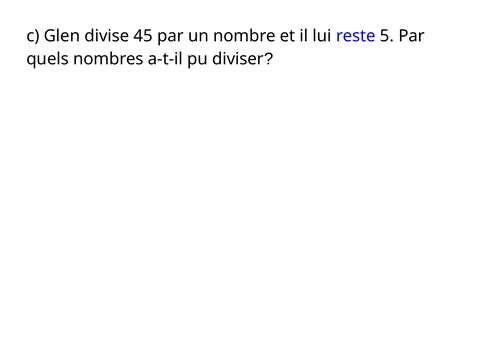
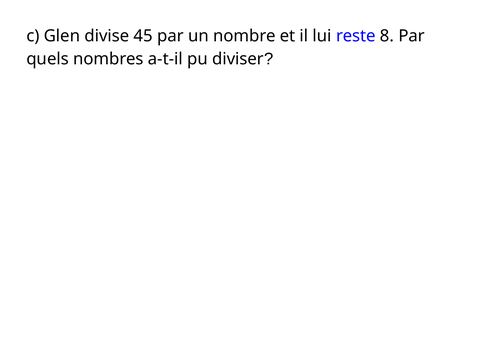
5: 5 -> 8 (387, 36)
